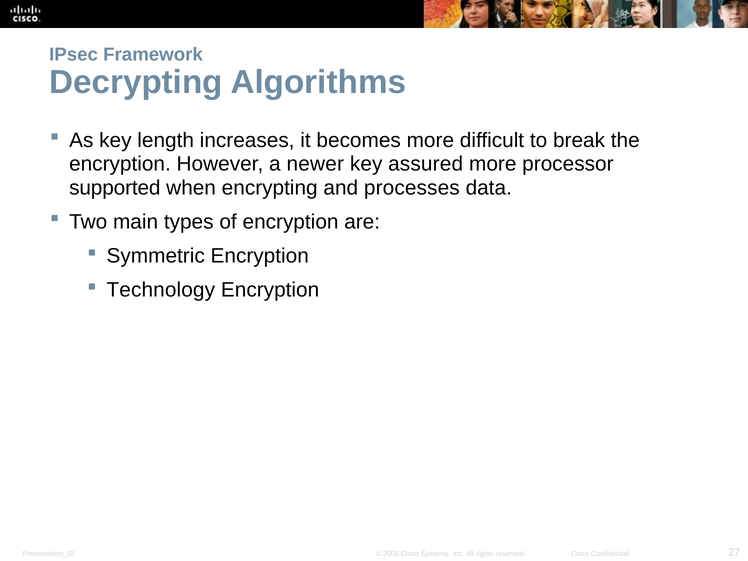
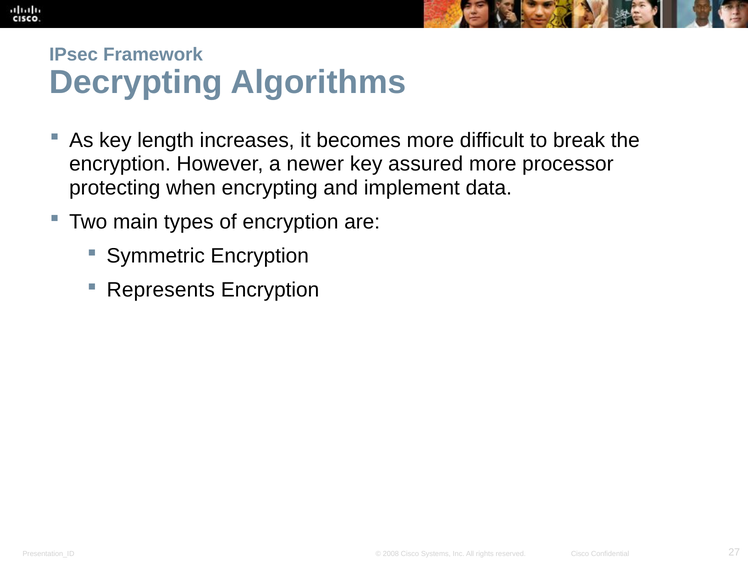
supported: supported -> protecting (115, 188)
processes: processes -> implement (412, 188)
Technology: Technology -> Represents (161, 290)
